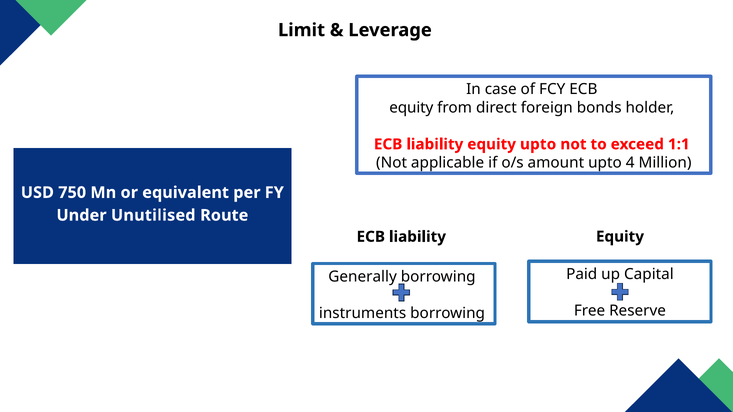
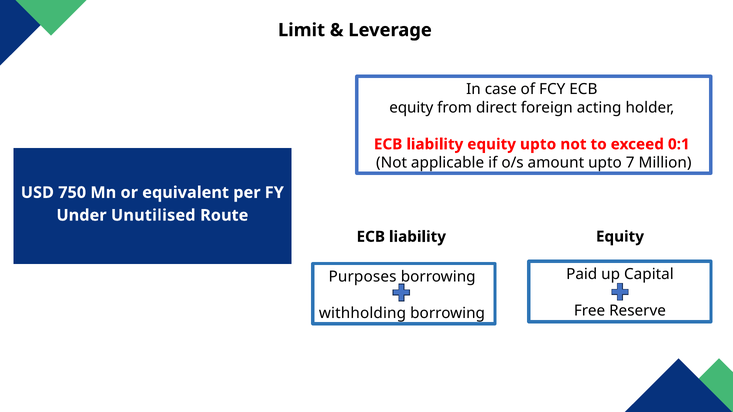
bonds: bonds -> acting (599, 108)
1:1: 1:1 -> 0:1 (679, 144)
4: 4 -> 7 (630, 163)
Generally: Generally -> Purposes (362, 277)
instruments: instruments -> withholding (363, 313)
